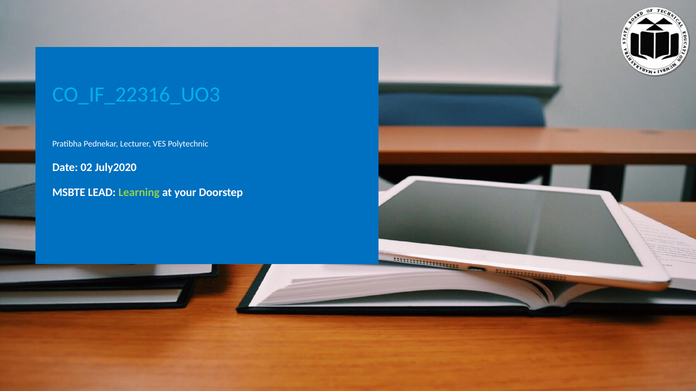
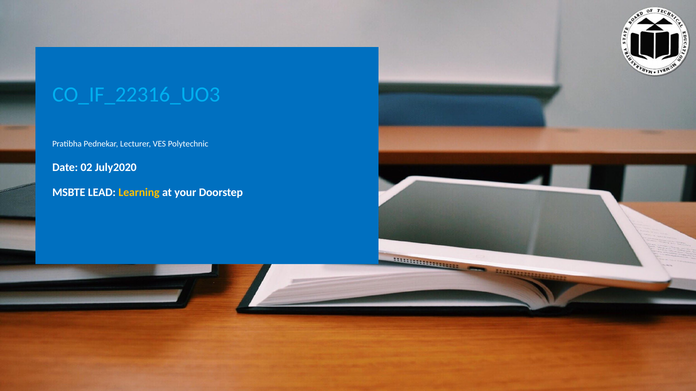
Learning colour: light green -> yellow (139, 192)
